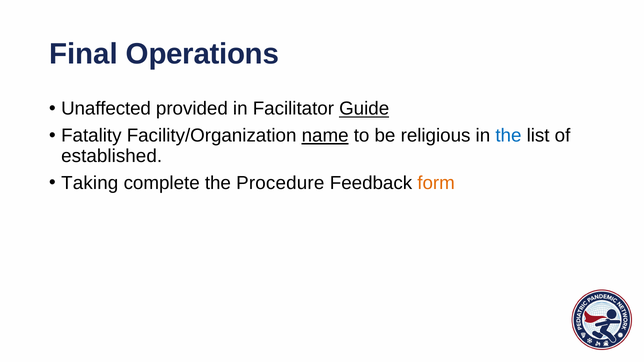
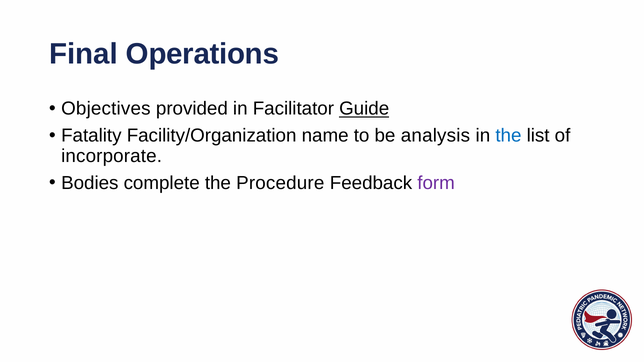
Unaffected: Unaffected -> Objectives (106, 109)
name underline: present -> none (325, 136)
religious: religious -> analysis (435, 136)
established: established -> incorporate (112, 156)
Taking: Taking -> Bodies (90, 183)
form colour: orange -> purple (436, 183)
